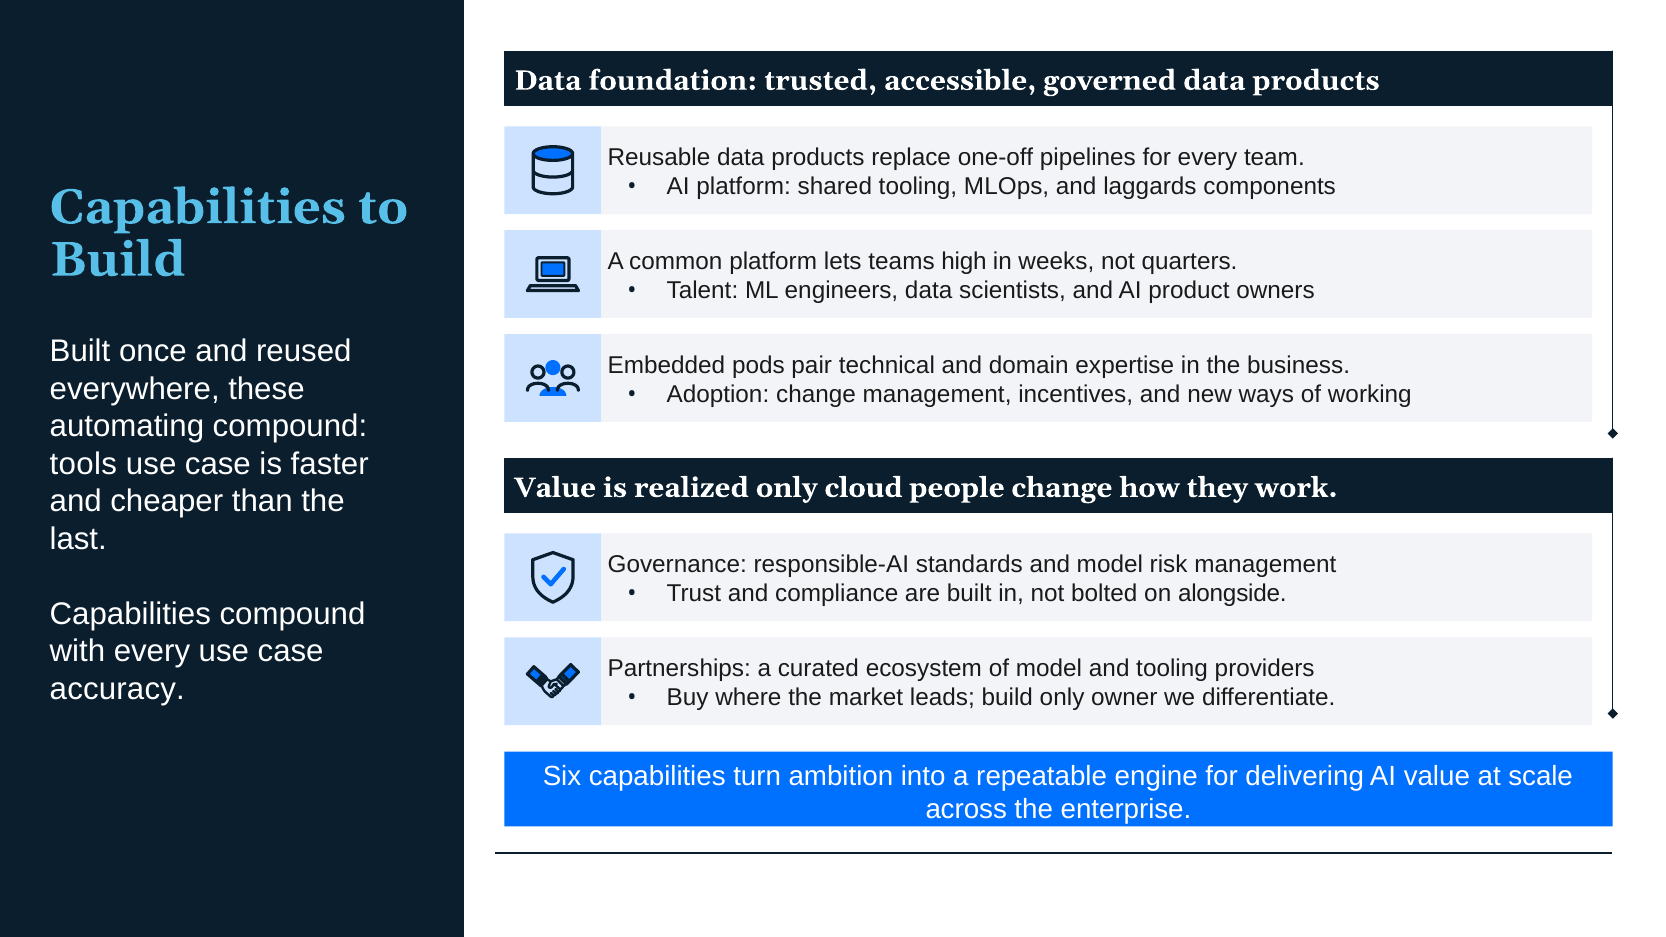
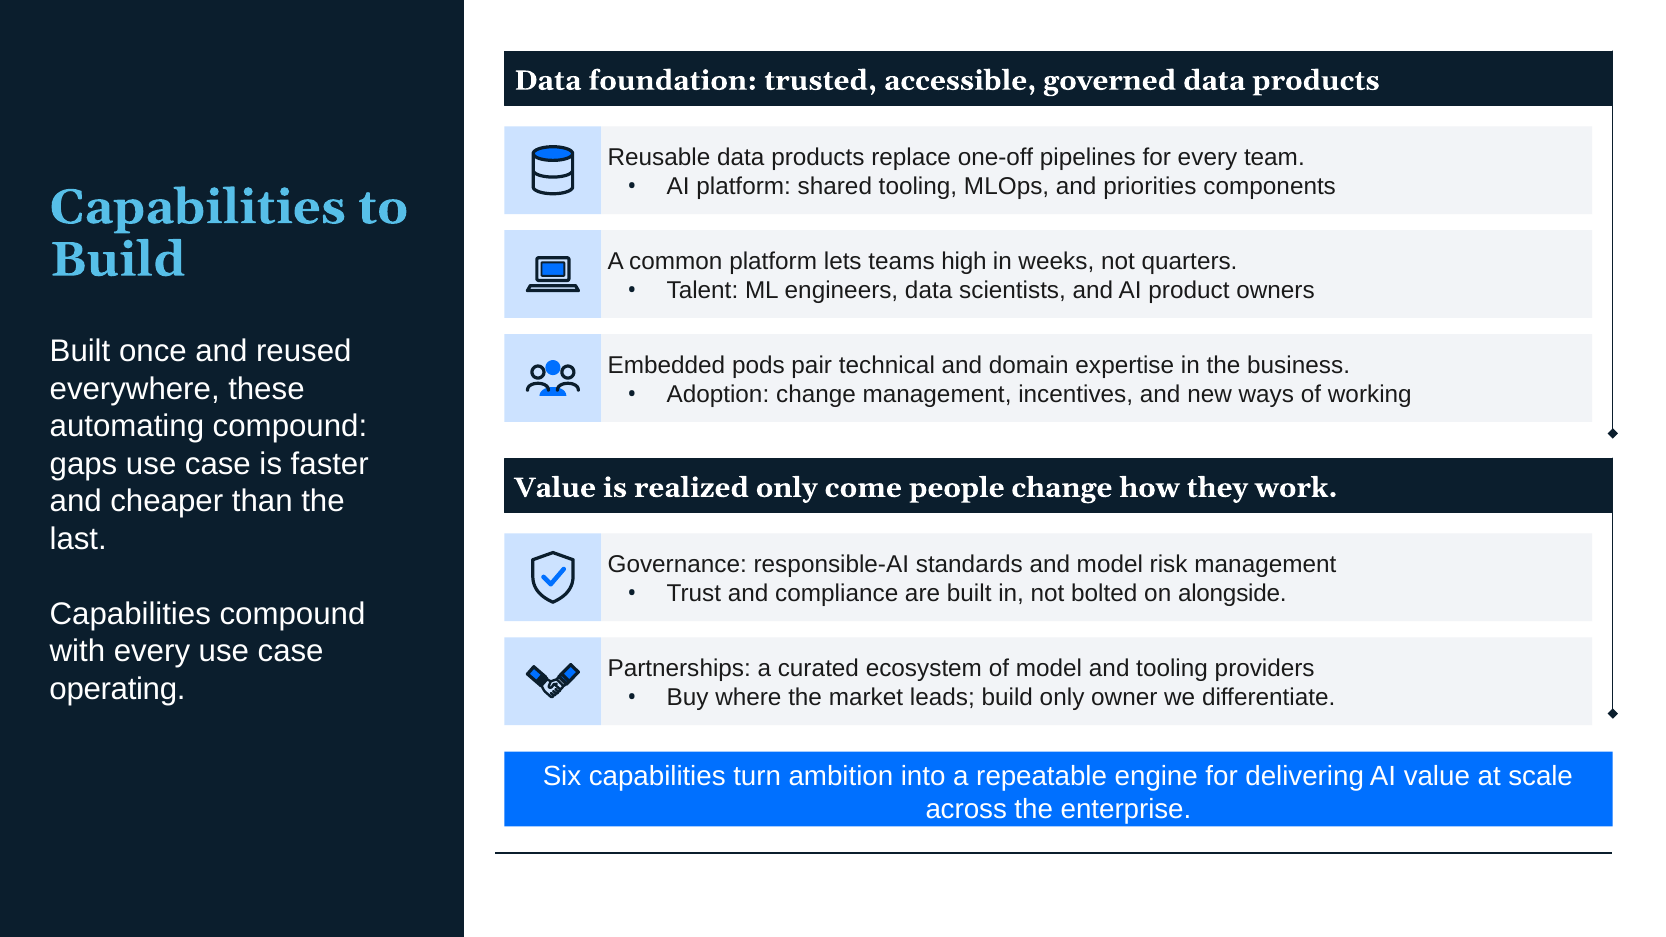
laggards: laggards -> priorities (1150, 186)
tools: tools -> gaps (84, 464)
cloud: cloud -> come (863, 488)
accuracy: accuracy -> operating (117, 689)
